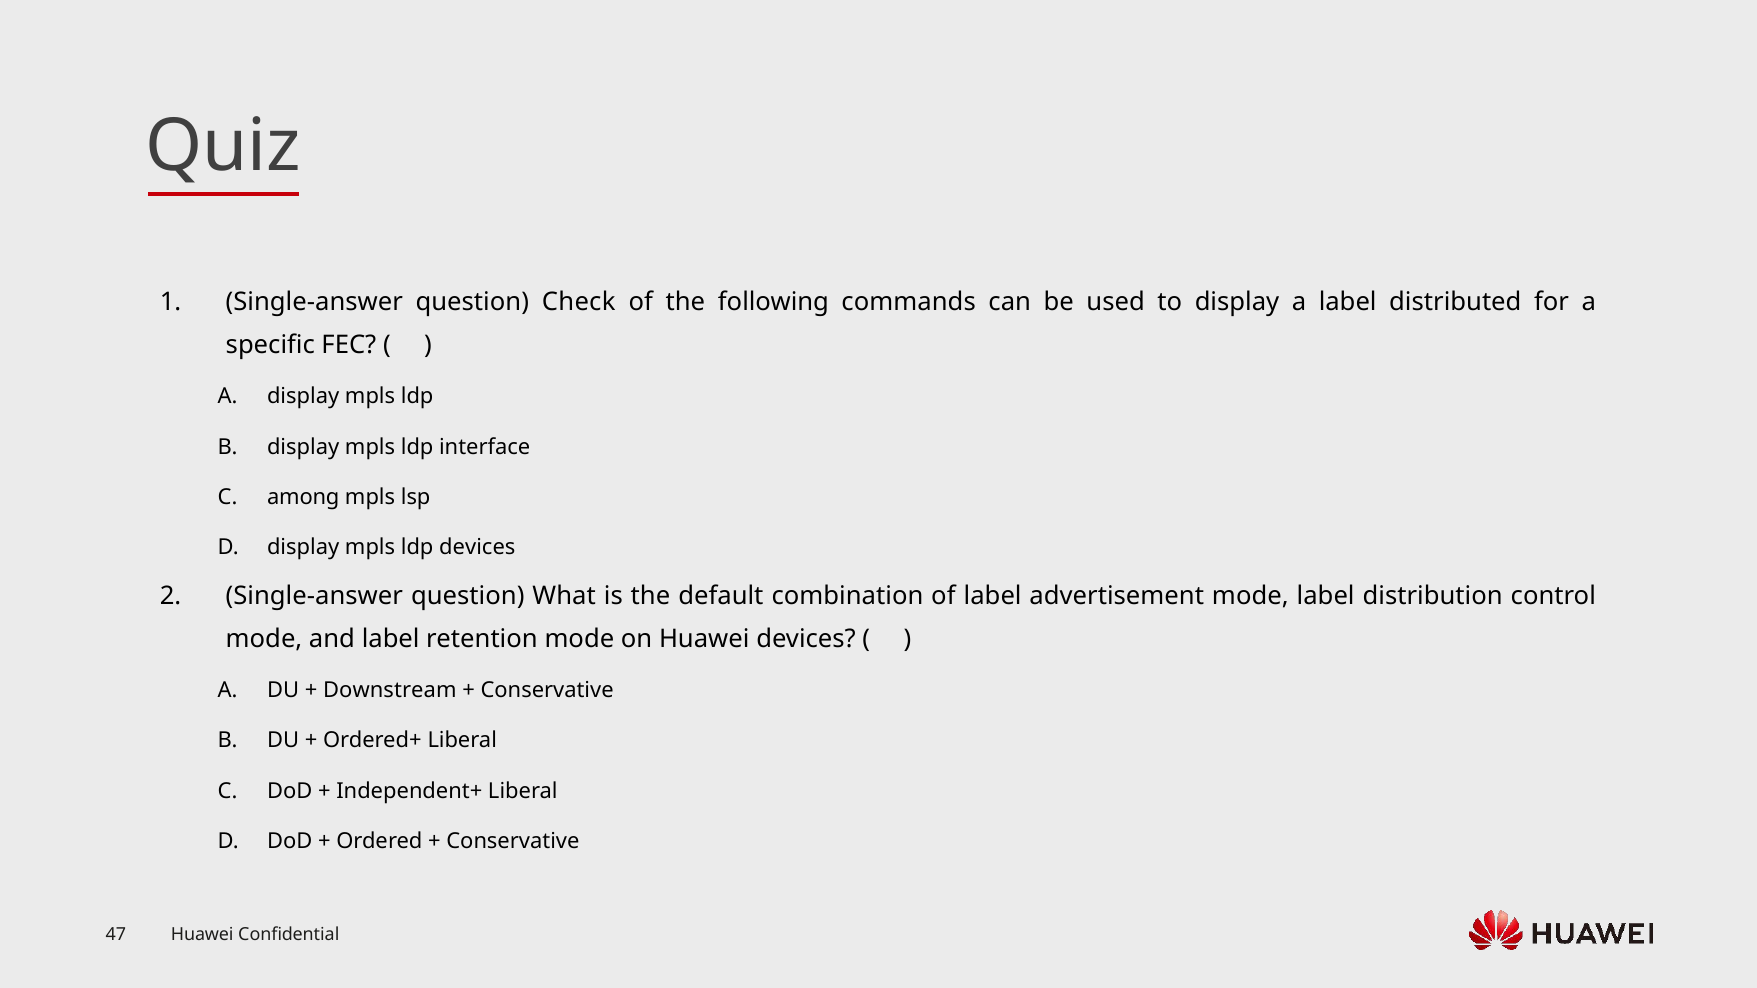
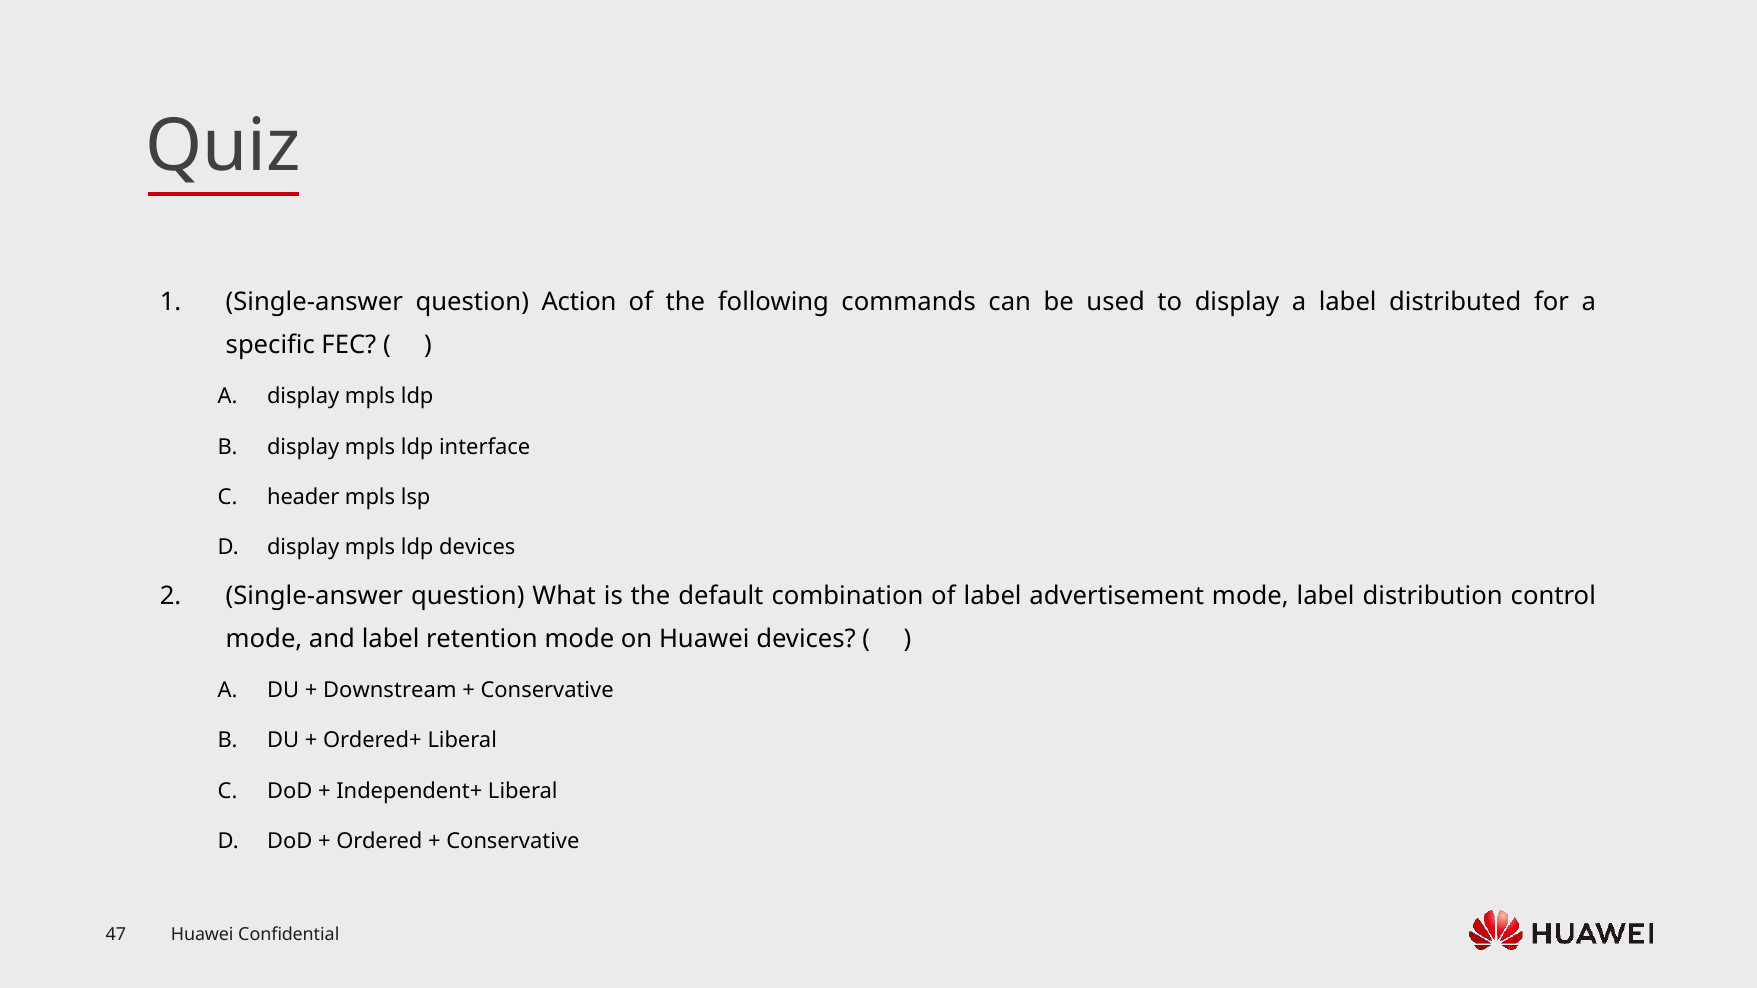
Check: Check -> Action (579, 302)
among: among -> header (303, 497)
